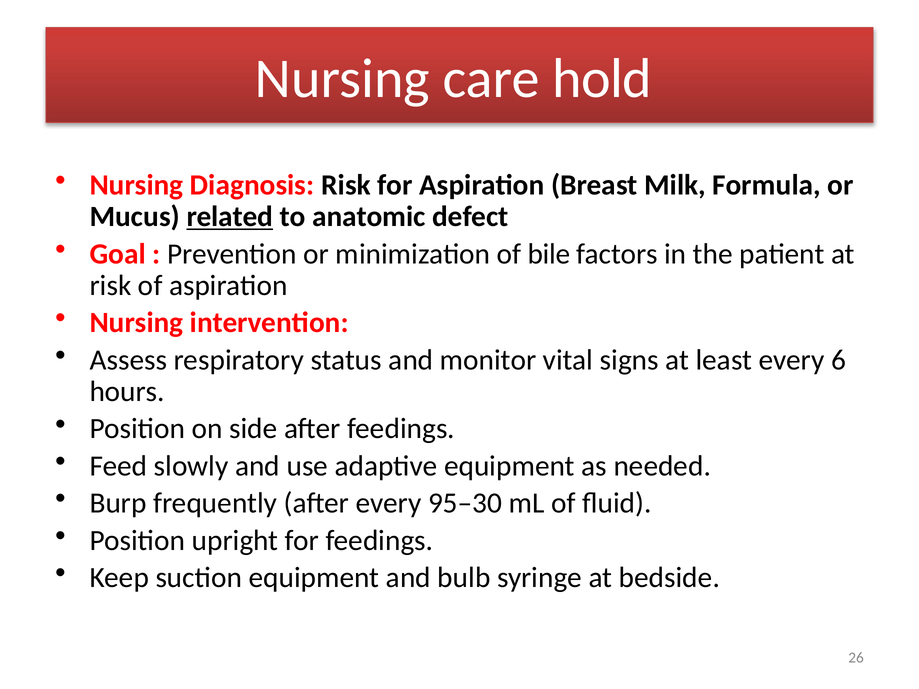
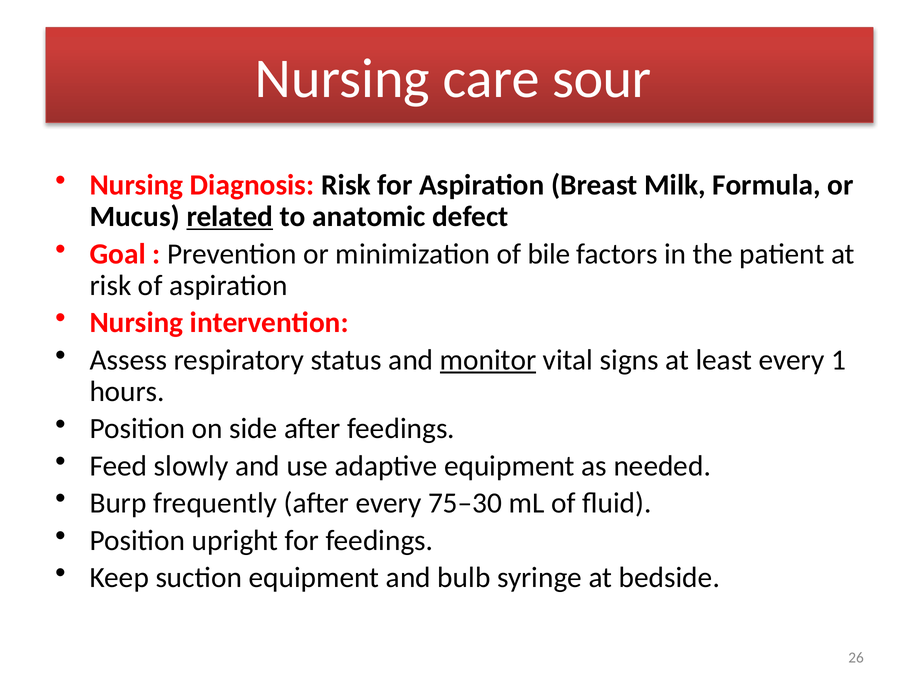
hold: hold -> sour (602, 79)
monitor underline: none -> present (488, 360)
6: 6 -> 1 (838, 360)
95–30: 95–30 -> 75–30 (465, 503)
